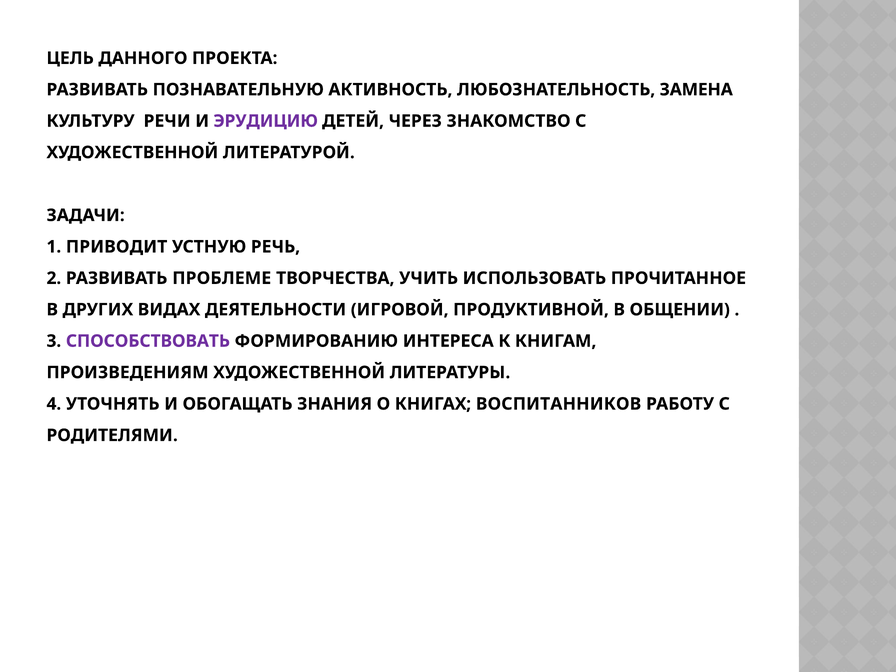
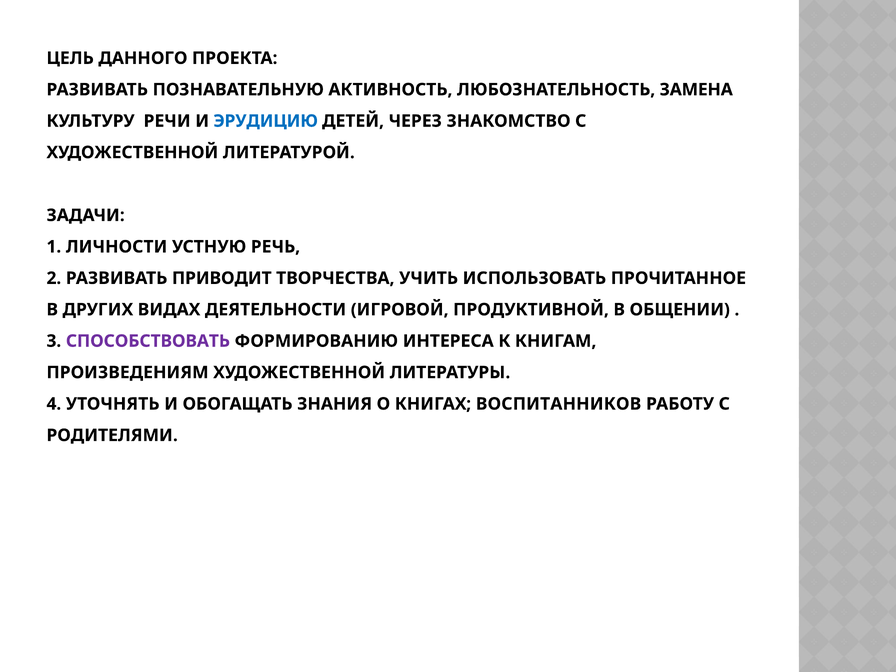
ЭРУДИЦИЮ colour: purple -> blue (266, 121)
ПРИВОДИТ: ПРИВОДИТ -> ЛИЧНОСТИ (117, 247)
ПРОБЛЕМЕ: ПРОБЛЕМЕ -> ПРИВОДИТ (222, 278)
